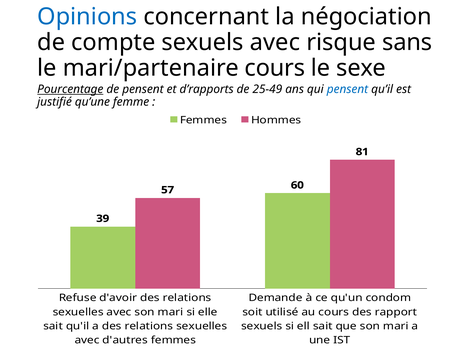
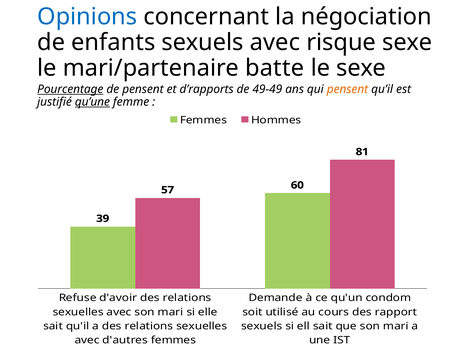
compte: compte -> enfants (113, 42)
risque sans: sans -> sexe (407, 42)
mari/partenaire cours: cours -> batte (275, 68)
25-49: 25-49 -> 49-49 (267, 89)
pensent colour: blue -> orange (347, 89)
qu’une underline: none -> present (92, 102)
